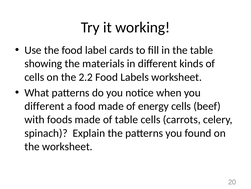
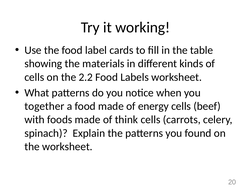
different: different -> together (44, 106)
of table: table -> think (126, 119)
